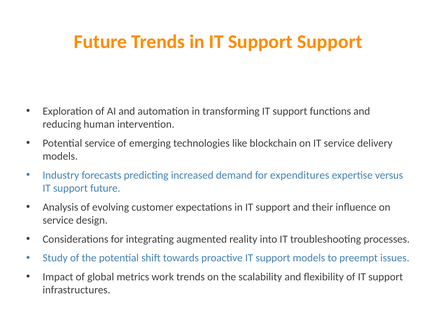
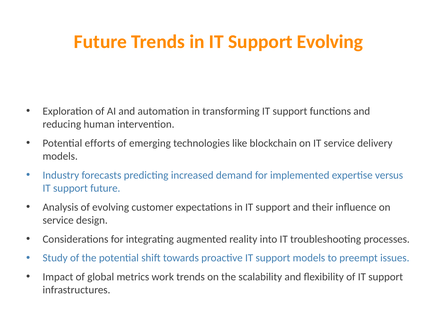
Support Support: Support -> Evolving (330, 42)
Potential service: service -> efforts (100, 144)
expenditures: expenditures -> implemented (300, 176)
